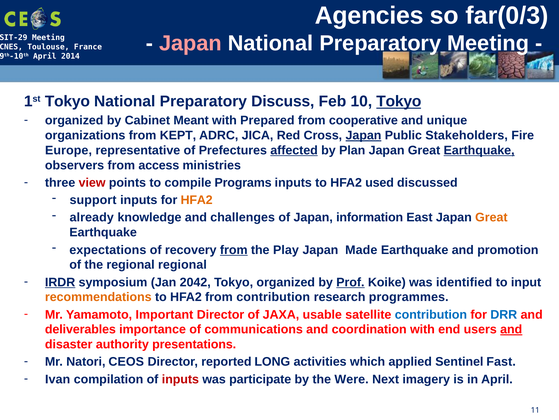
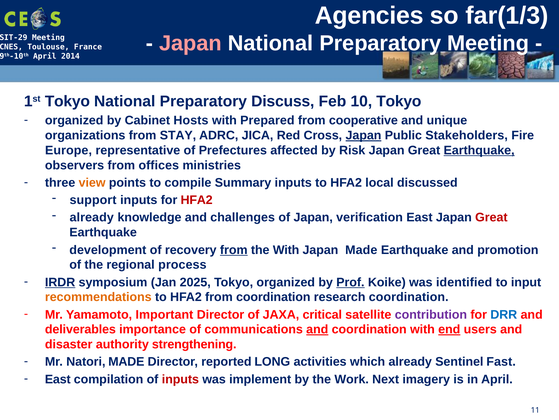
far(0/3: far(0/3 -> far(1/3 (507, 16)
Tokyo underline: present -> none (399, 101)
Meant: Meant -> Hosts (191, 120)
KEPT: KEPT -> STAY (178, 135)
affected underline: present -> none (294, 150)
Plan: Plan -> Risk (352, 150)
access: access -> offices (159, 165)
view colour: red -> orange (92, 182)
Programs: Programs -> Summary (243, 182)
used: used -> local (379, 182)
HFA2 colour: orange -> red (197, 200)
information: information -> verification (370, 217)
Great colour: orange -> red (491, 217)
expectations: expectations -> development (108, 249)
the Play: Play -> With (286, 249)
regional regional: regional -> process (182, 264)
2042: 2042 -> 2025 (195, 282)
from contribution: contribution -> coordination (273, 297)
research programmes: programmes -> coordination (409, 297)
usable: usable -> critical (322, 314)
contribution colour: blue -> purple (431, 314)
and underline: none -> present (317, 329)
end underline: none -> present (449, 329)
and underline: present -> none (511, 329)
presentations: presentations -> strengthening (194, 344)
Natori CEOS: CEOS -> MADE (126, 361)
which applied: applied -> already (410, 361)
Ivan: Ivan -> East (58, 379)
participate: participate -> implement (260, 379)
Were: Were -> Work (352, 379)
